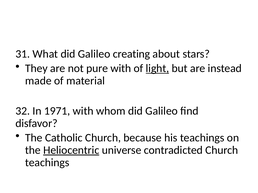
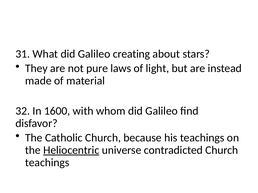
pure with: with -> laws (121, 69)
light underline: present -> none (157, 69)
1971: 1971 -> 1600 (57, 111)
